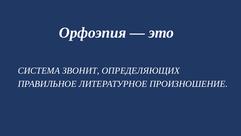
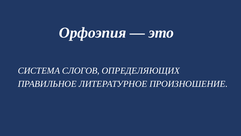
ЗВОНИТ: ЗВОНИТ -> СЛОГОВ (81, 71)
